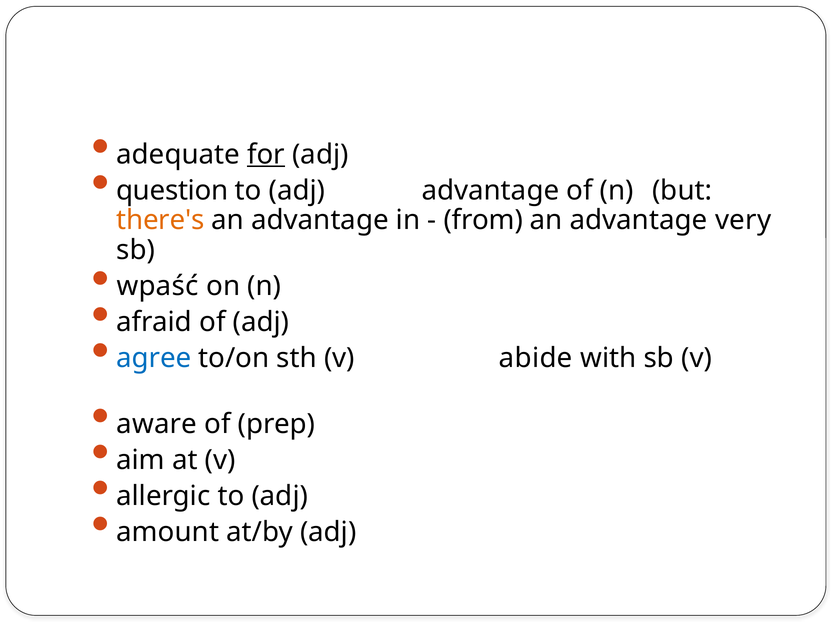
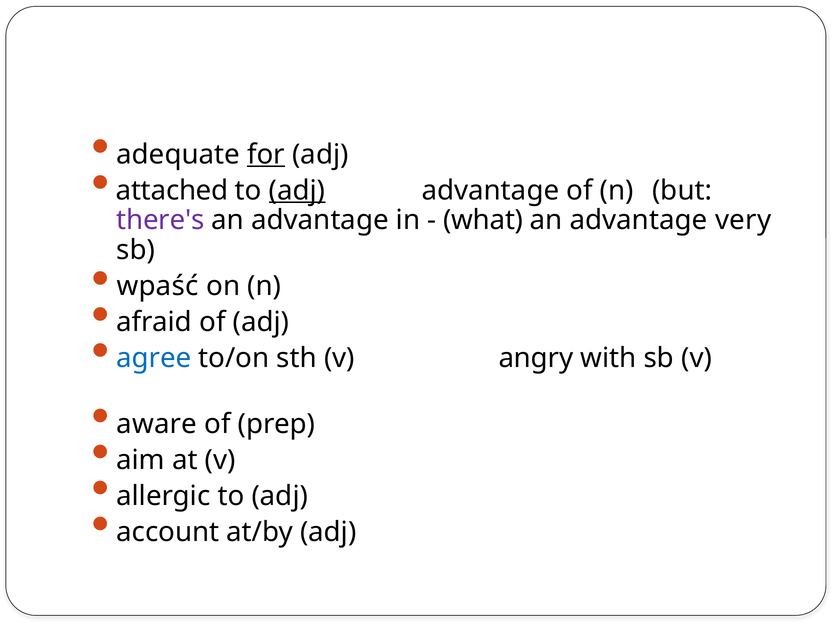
question: question -> attached (172, 190)
adj underline: none -> present (297, 190)
there's colour: orange -> purple (160, 220)
from: from -> what (483, 220)
abide: abide -> angry (536, 358)
amount: amount -> account (168, 532)
